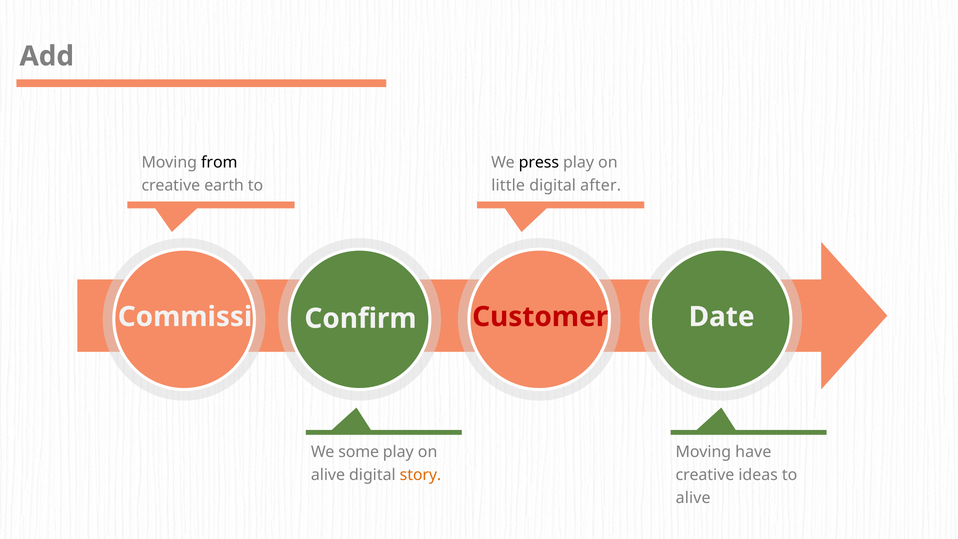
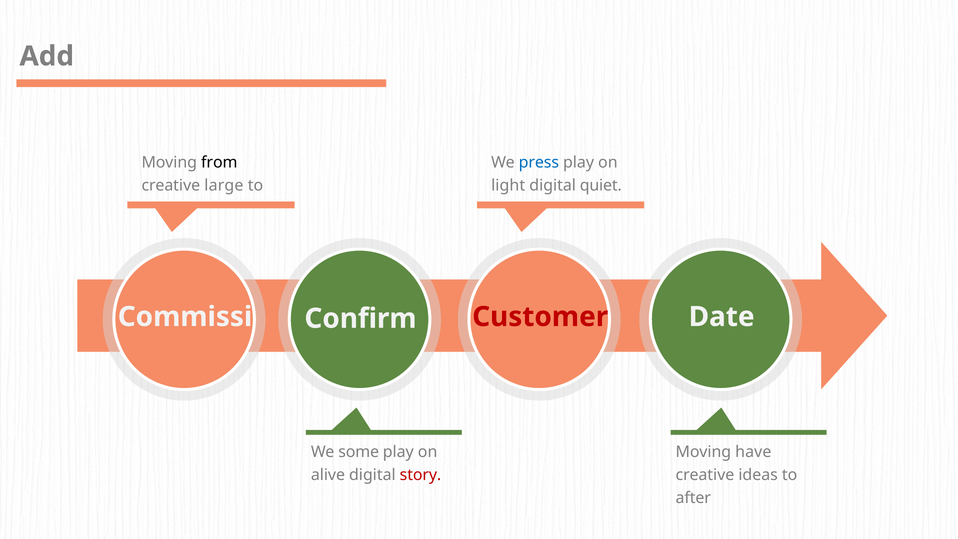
press colour: black -> blue (539, 162)
earth: earth -> large (224, 185)
little: little -> light (508, 185)
after: after -> quiet (601, 185)
story colour: orange -> red (420, 475)
alive: alive -> after (693, 498)
